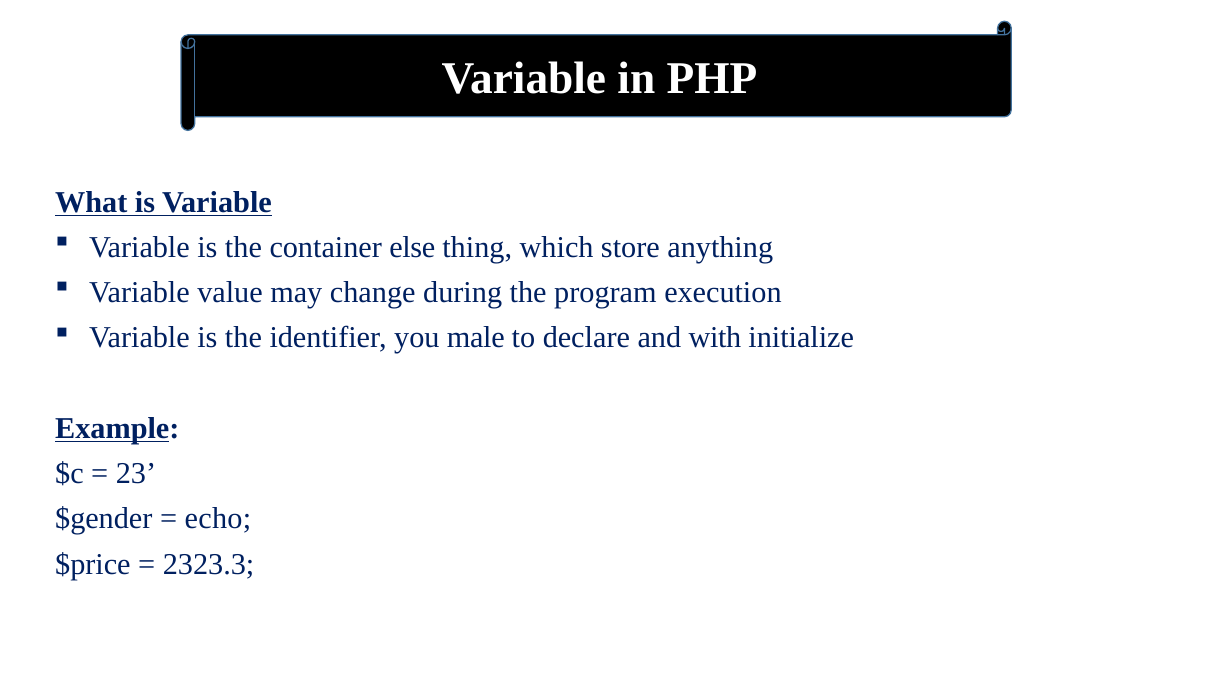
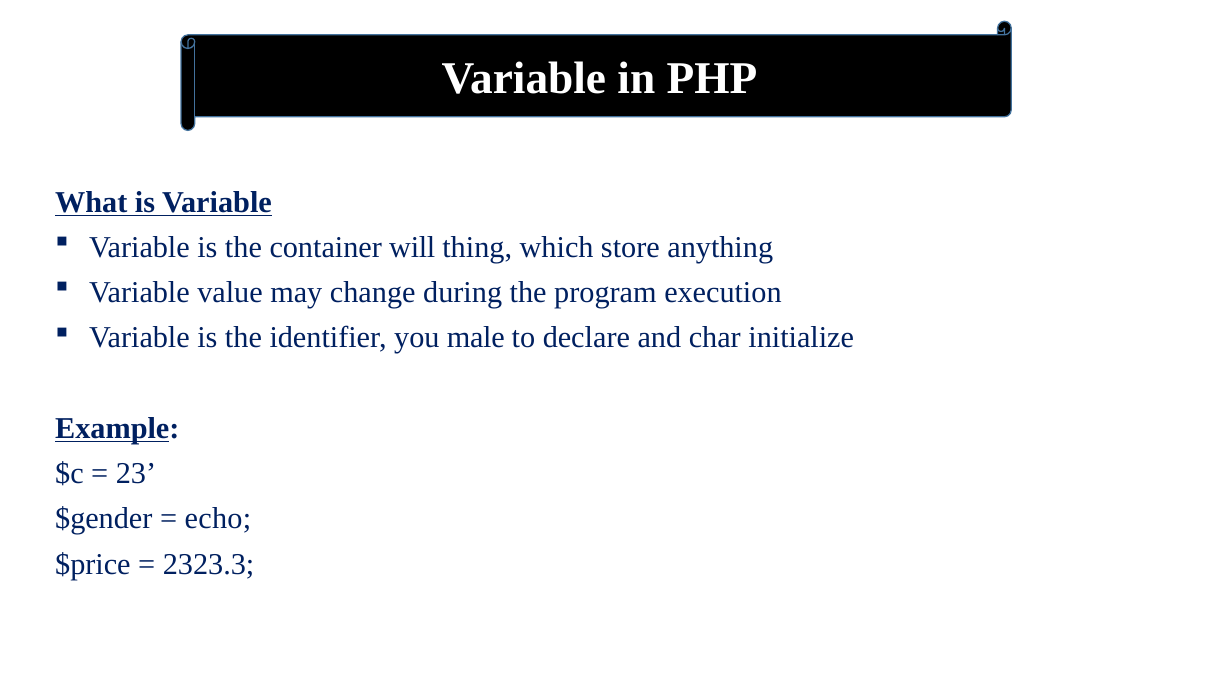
else: else -> will (412, 247)
with: with -> char (715, 337)
